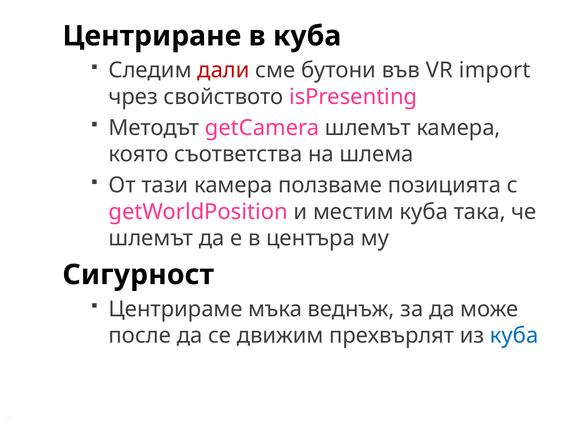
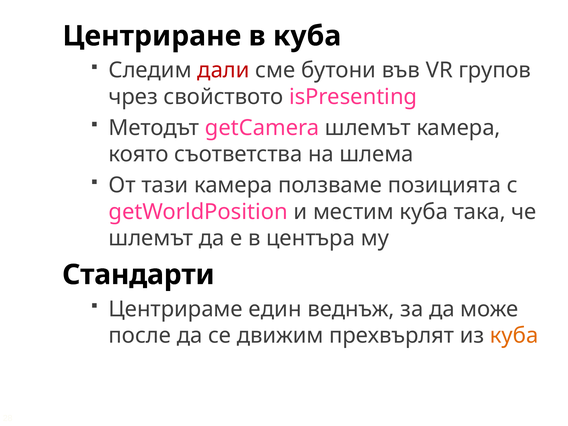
import: import -> групов (495, 70)
Сигурност: Сигурност -> Стандарти (138, 275)
мъка: мъка -> един (275, 309)
куба colour: blue -> orange (514, 336)
